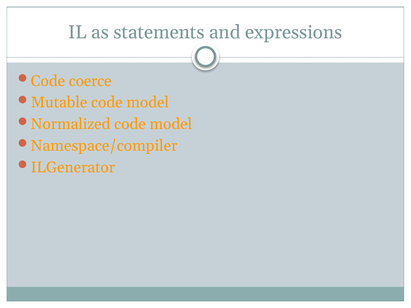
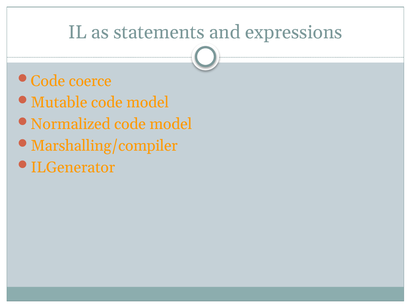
Namespace/compiler: Namespace/compiler -> Marshalling/compiler (104, 146)
